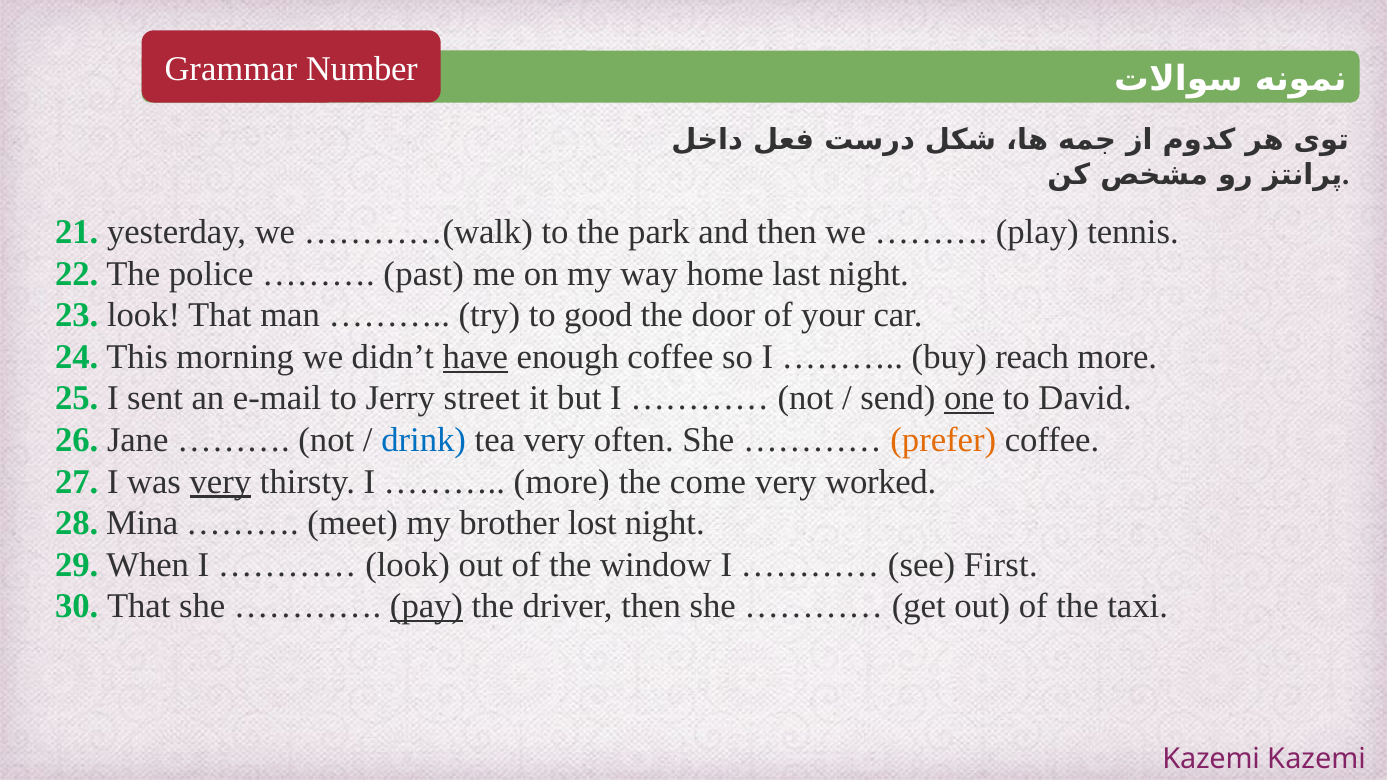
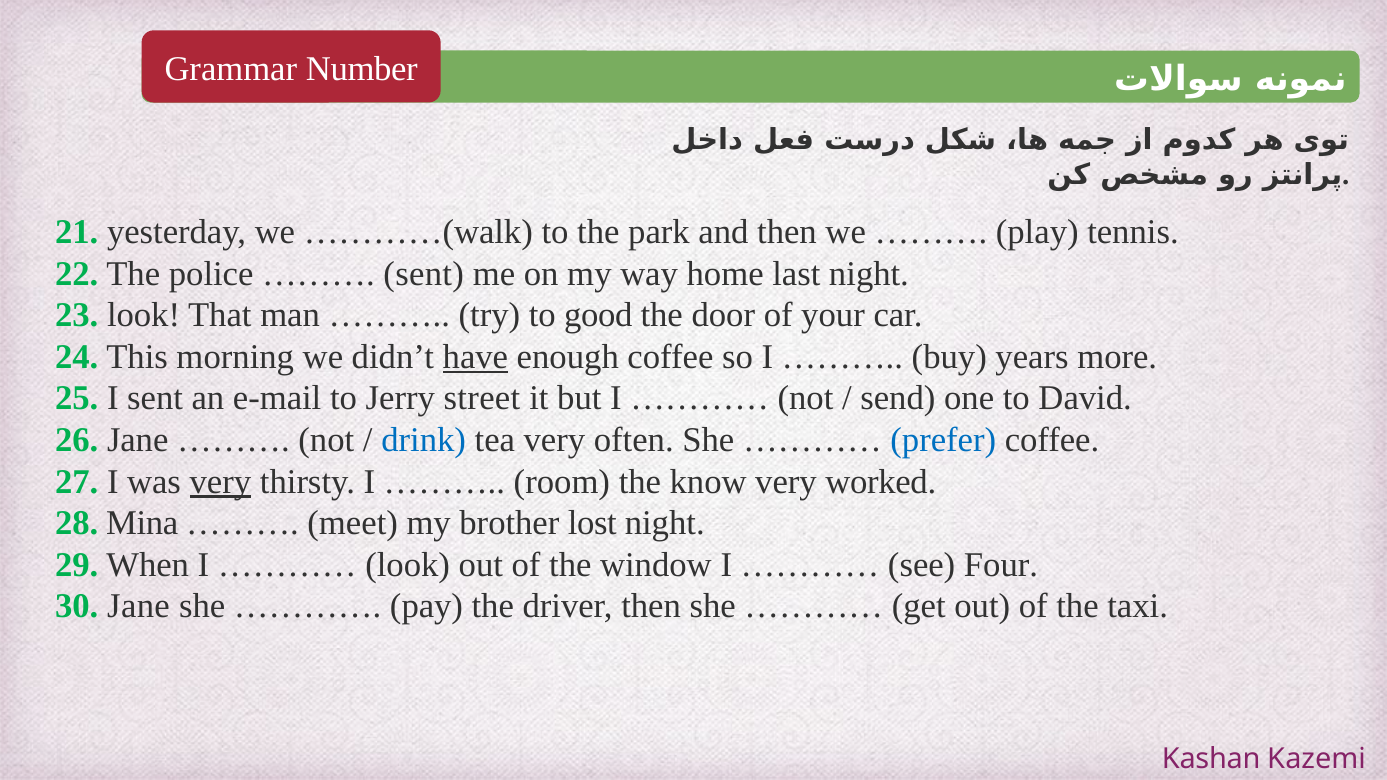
past: past -> sent (424, 274)
reach: reach -> years (1032, 357)
one underline: present -> none (969, 398)
prefer colour: orange -> blue (943, 440)
more: more -> room (562, 482)
come: come -> know (708, 482)
First: First -> Four (1001, 565)
30 That: That -> Jane (139, 607)
pay underline: present -> none (427, 607)
Kazemi: Kazemi -> Kashan (1211, 759)
